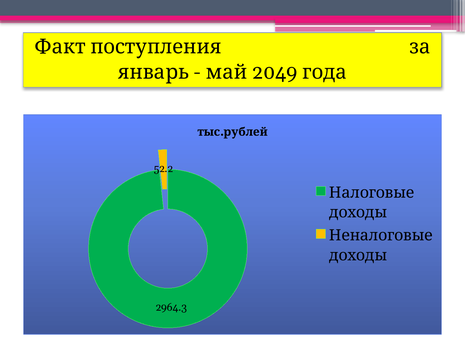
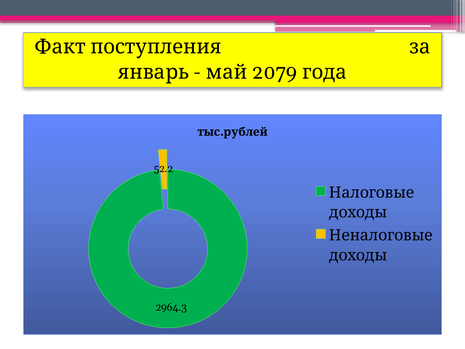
2049: 2049 -> 2079 (275, 72)
